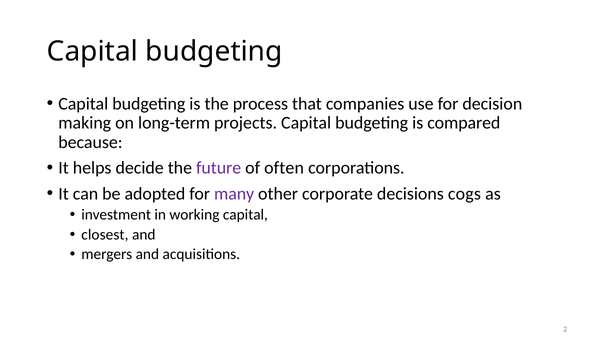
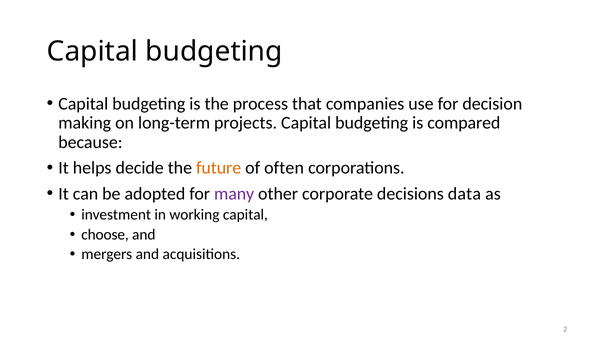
future colour: purple -> orange (219, 168)
cogs: cogs -> data (464, 194)
closest: closest -> choose (105, 235)
